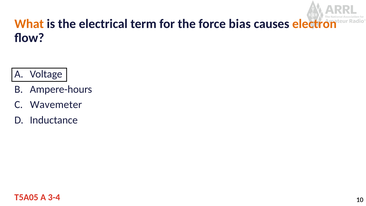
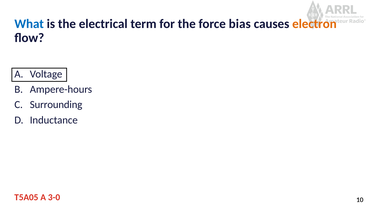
What colour: orange -> blue (29, 24)
Wavemeter: Wavemeter -> Surrounding (56, 105)
3-4: 3-4 -> 3-0 (54, 197)
